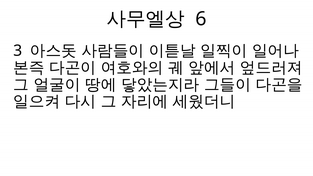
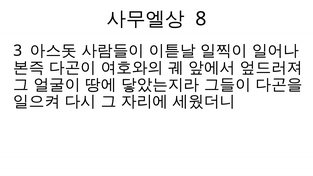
6: 6 -> 8 (201, 19)
